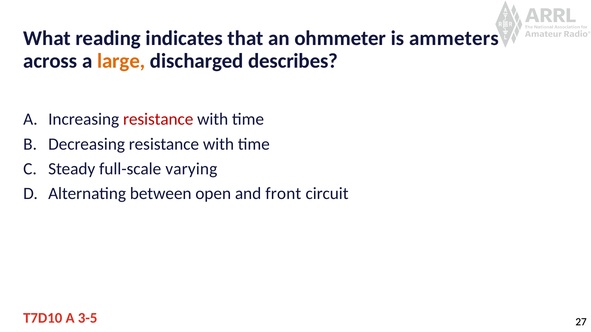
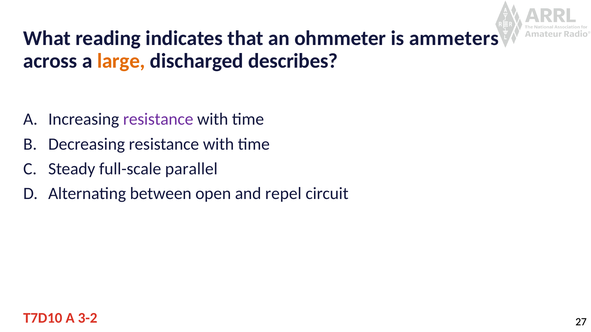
resistance colour: red -> purple (158, 119)
varying: varying -> parallel (191, 169)
front: front -> repel (283, 194)
3-5: 3-5 -> 3-2 (88, 318)
